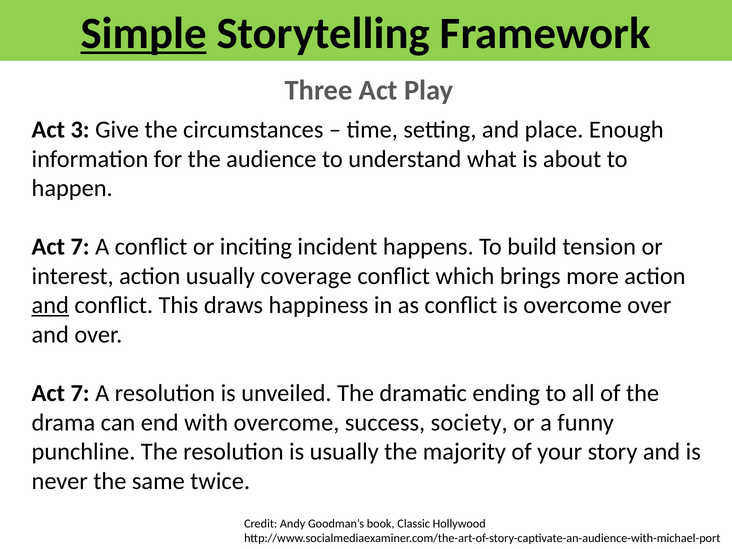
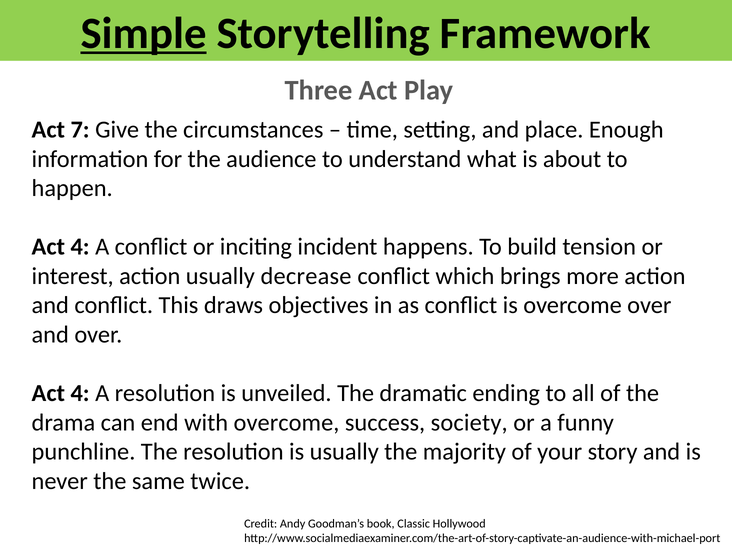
3: 3 -> 7 (80, 130)
7: 7 -> 4 (80, 247)
coverage: coverage -> decrease (306, 276)
and underline: present -> none (50, 305)
happiness: happiness -> objectives (319, 305)
7: 7 -> 4 (80, 393)
